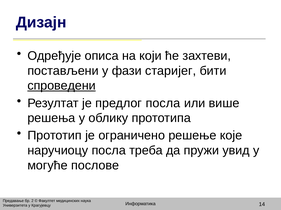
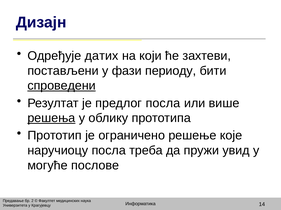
описа: описа -> датих (102, 56)
старијег: старијег -> периоду (171, 71)
решења underline: none -> present (51, 118)
